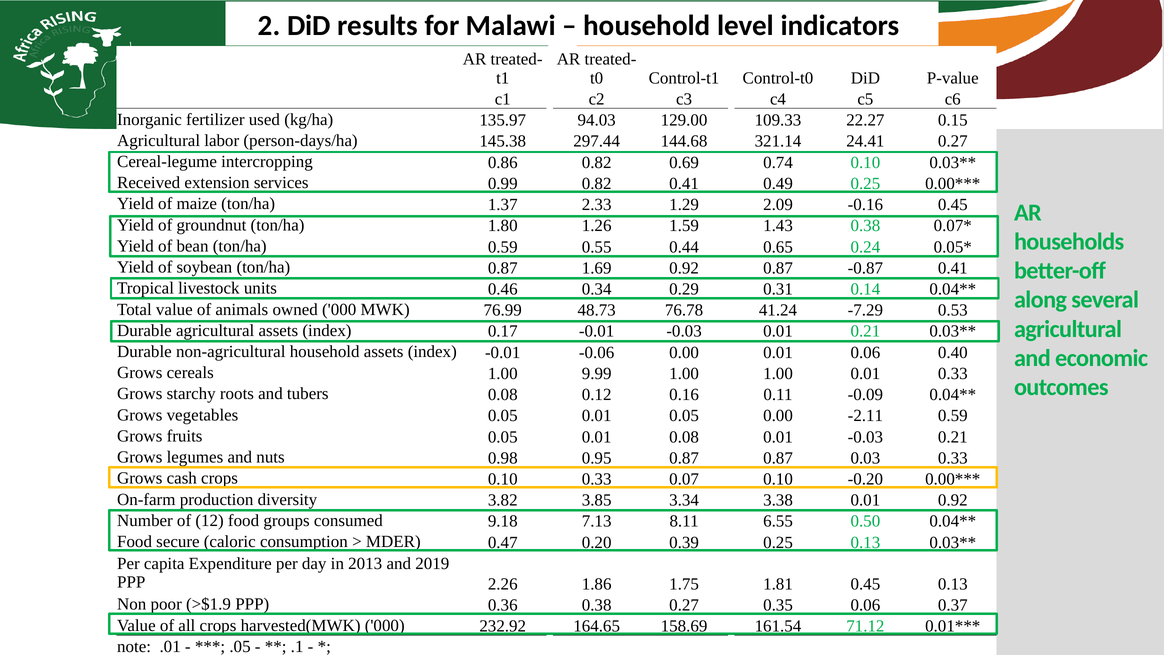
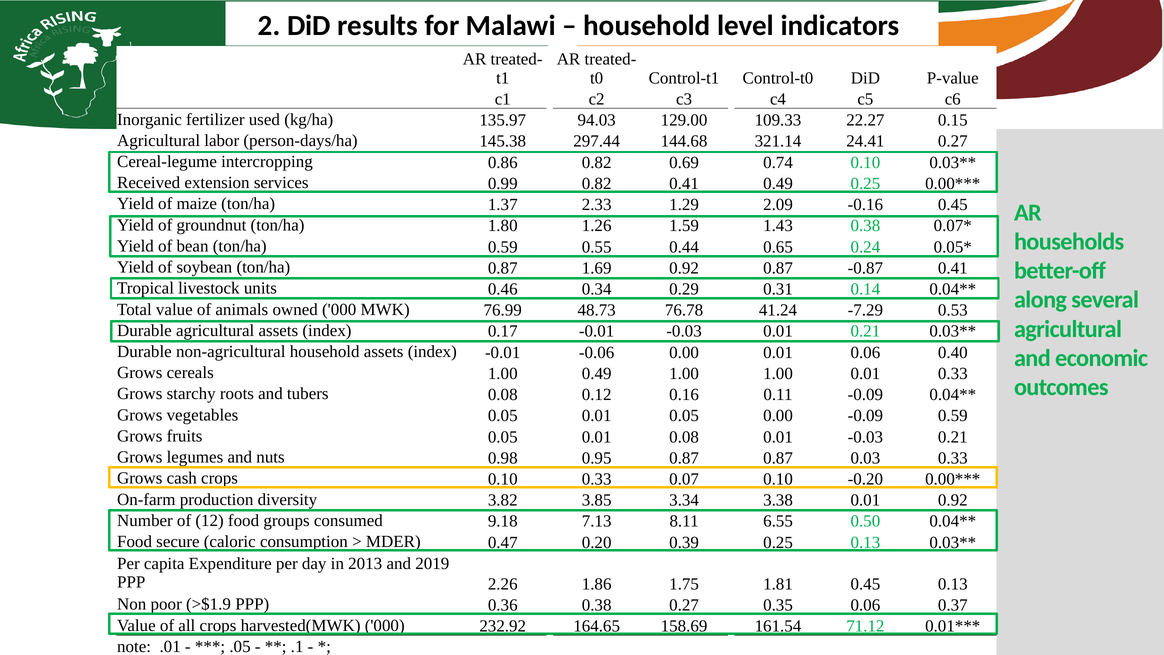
1.00 9.99: 9.99 -> 0.49 (597, 373)
0.00 -2.11: -2.11 -> -0.09 (865, 416)
